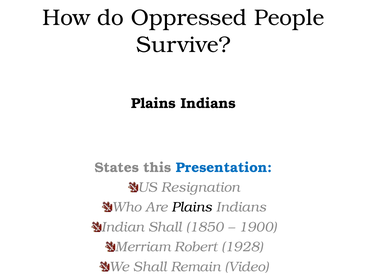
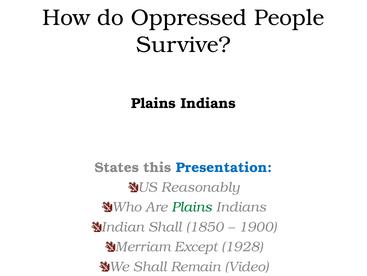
Resignation: Resignation -> Reasonably (201, 187)
Plains colour: black -> green (192, 207)
Robert: Robert -> Except (196, 246)
